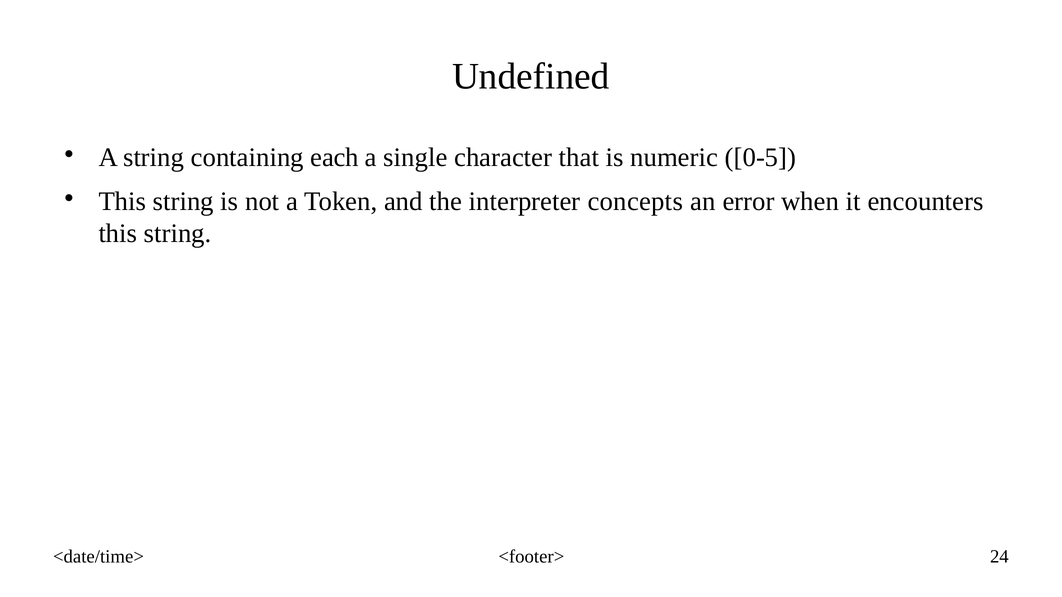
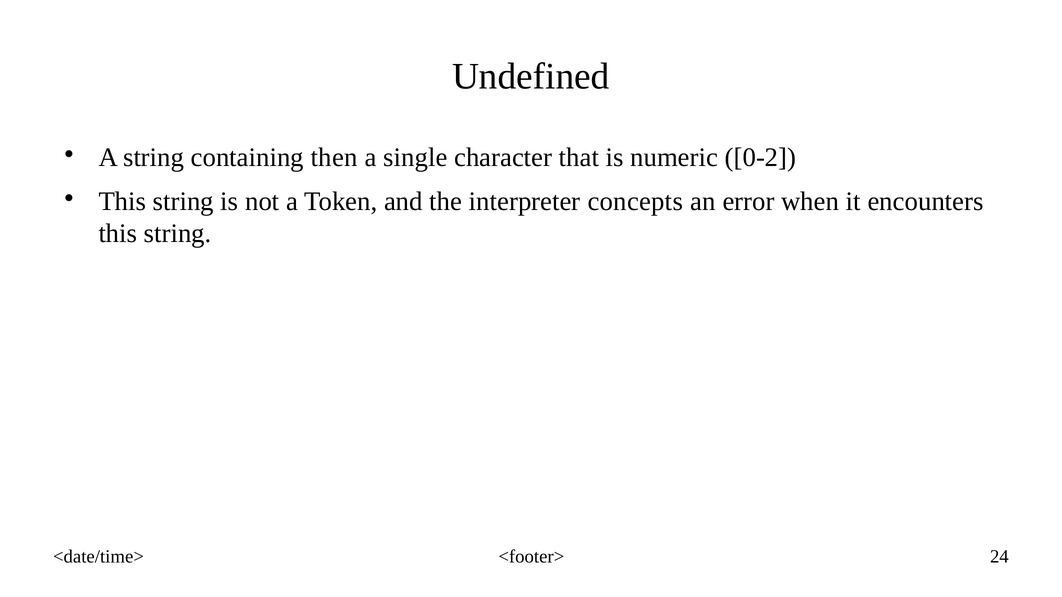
each: each -> then (334, 158)
0-5: 0-5 -> 0-2 (760, 158)
